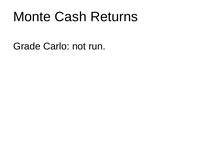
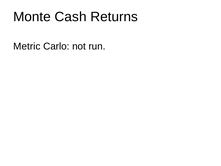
Grade: Grade -> Metric (27, 46)
